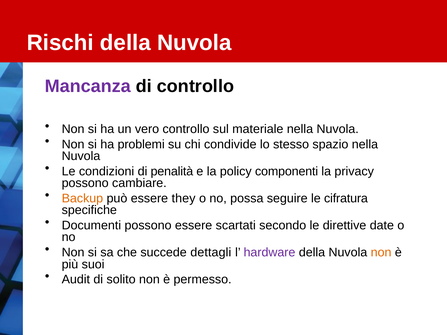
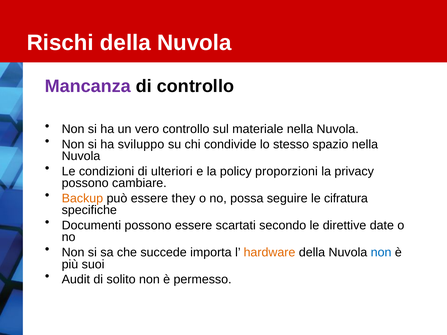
problemi: problemi -> sviluppo (141, 144)
penalità: penalità -> ulteriori (172, 171)
componenti: componenti -> proporzioni (286, 171)
dettagli: dettagli -> importa (211, 253)
hardware colour: purple -> orange (269, 253)
non colour: orange -> blue (381, 253)
